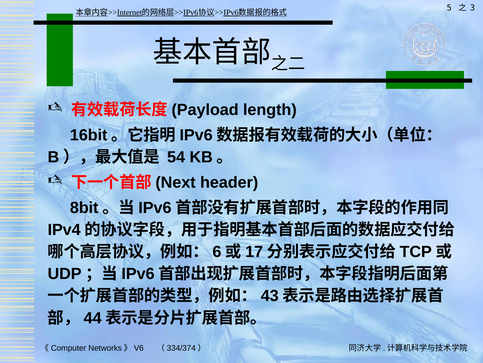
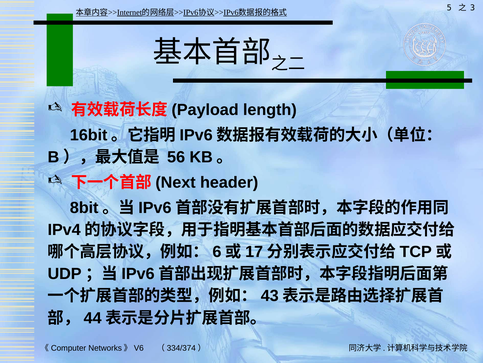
54: 54 -> 56 (176, 157)
